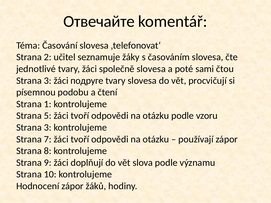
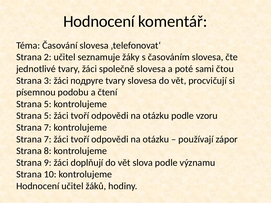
Отвечайте: Отвечайте -> Hodnocení (99, 21)
1: 1 -> 5 (48, 104)
3: 3 -> 7 (48, 128)
Hodnocení zápor: zápor -> učitel (72, 186)
